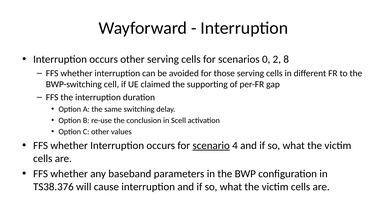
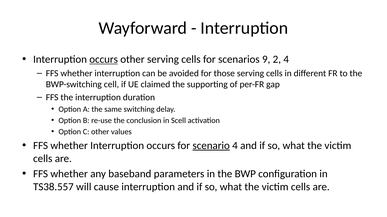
occurs underline: none -> present (104, 60)
0: 0 -> 9 (266, 60)
2 8: 8 -> 4 (286, 60)
TS38.376: TS38.376 -> TS38.557 (53, 187)
